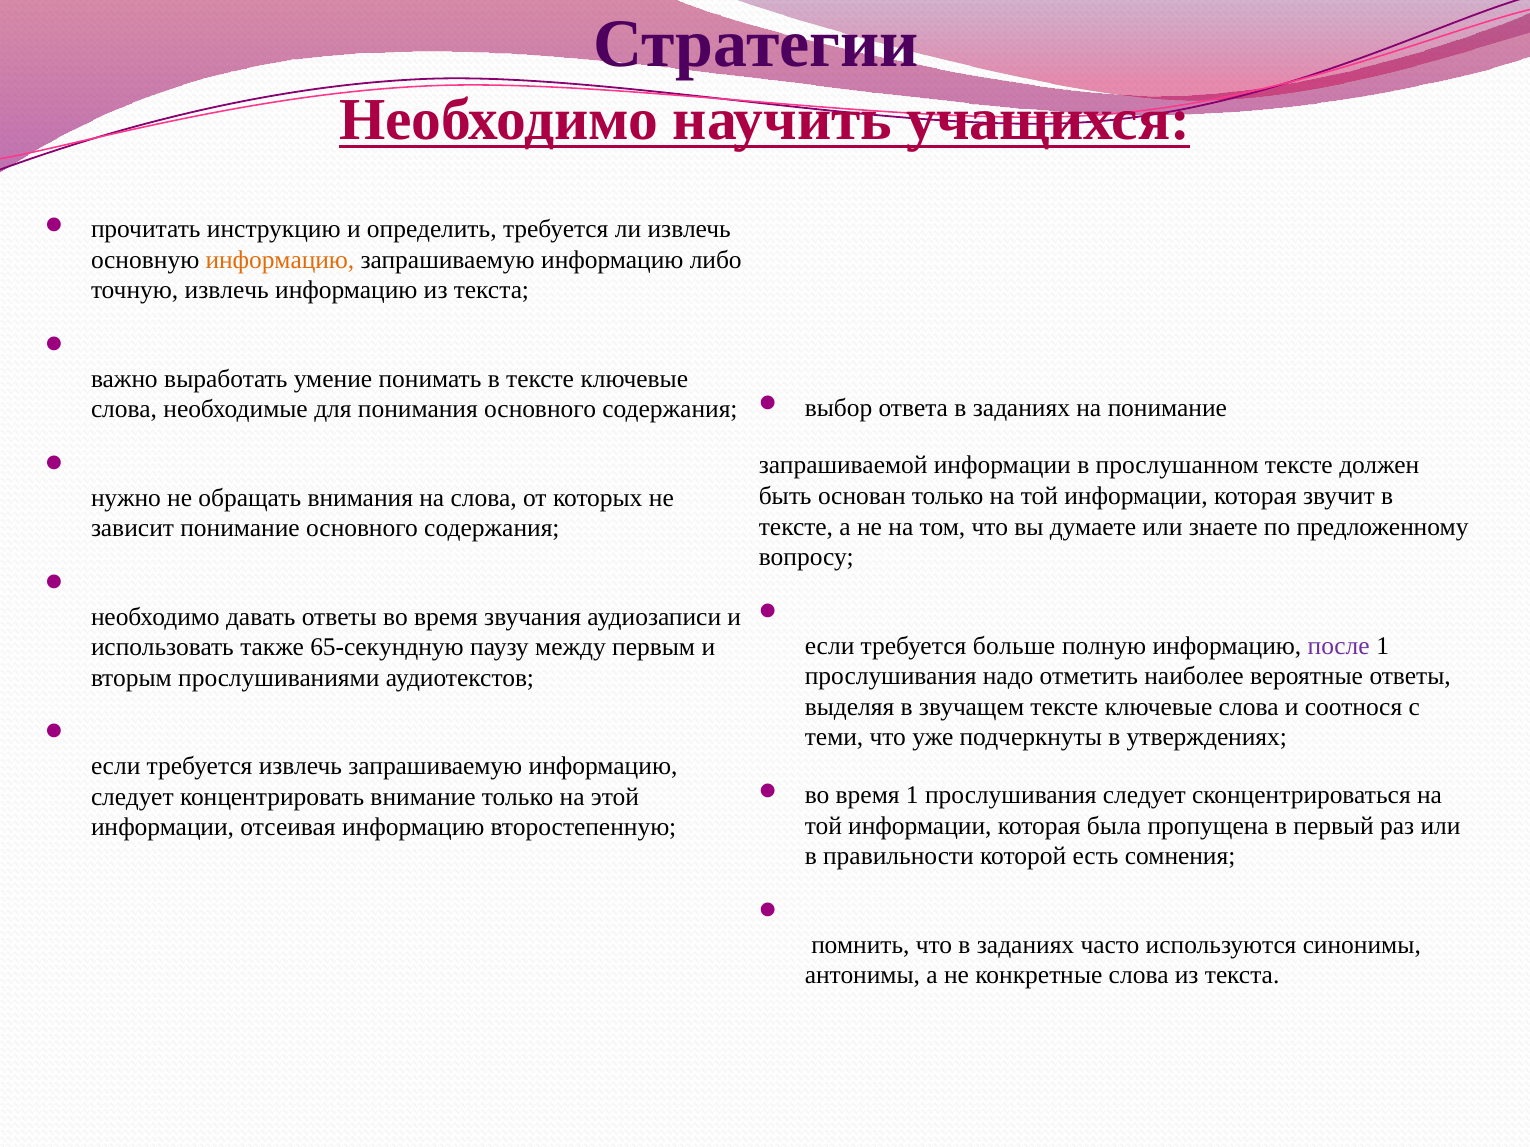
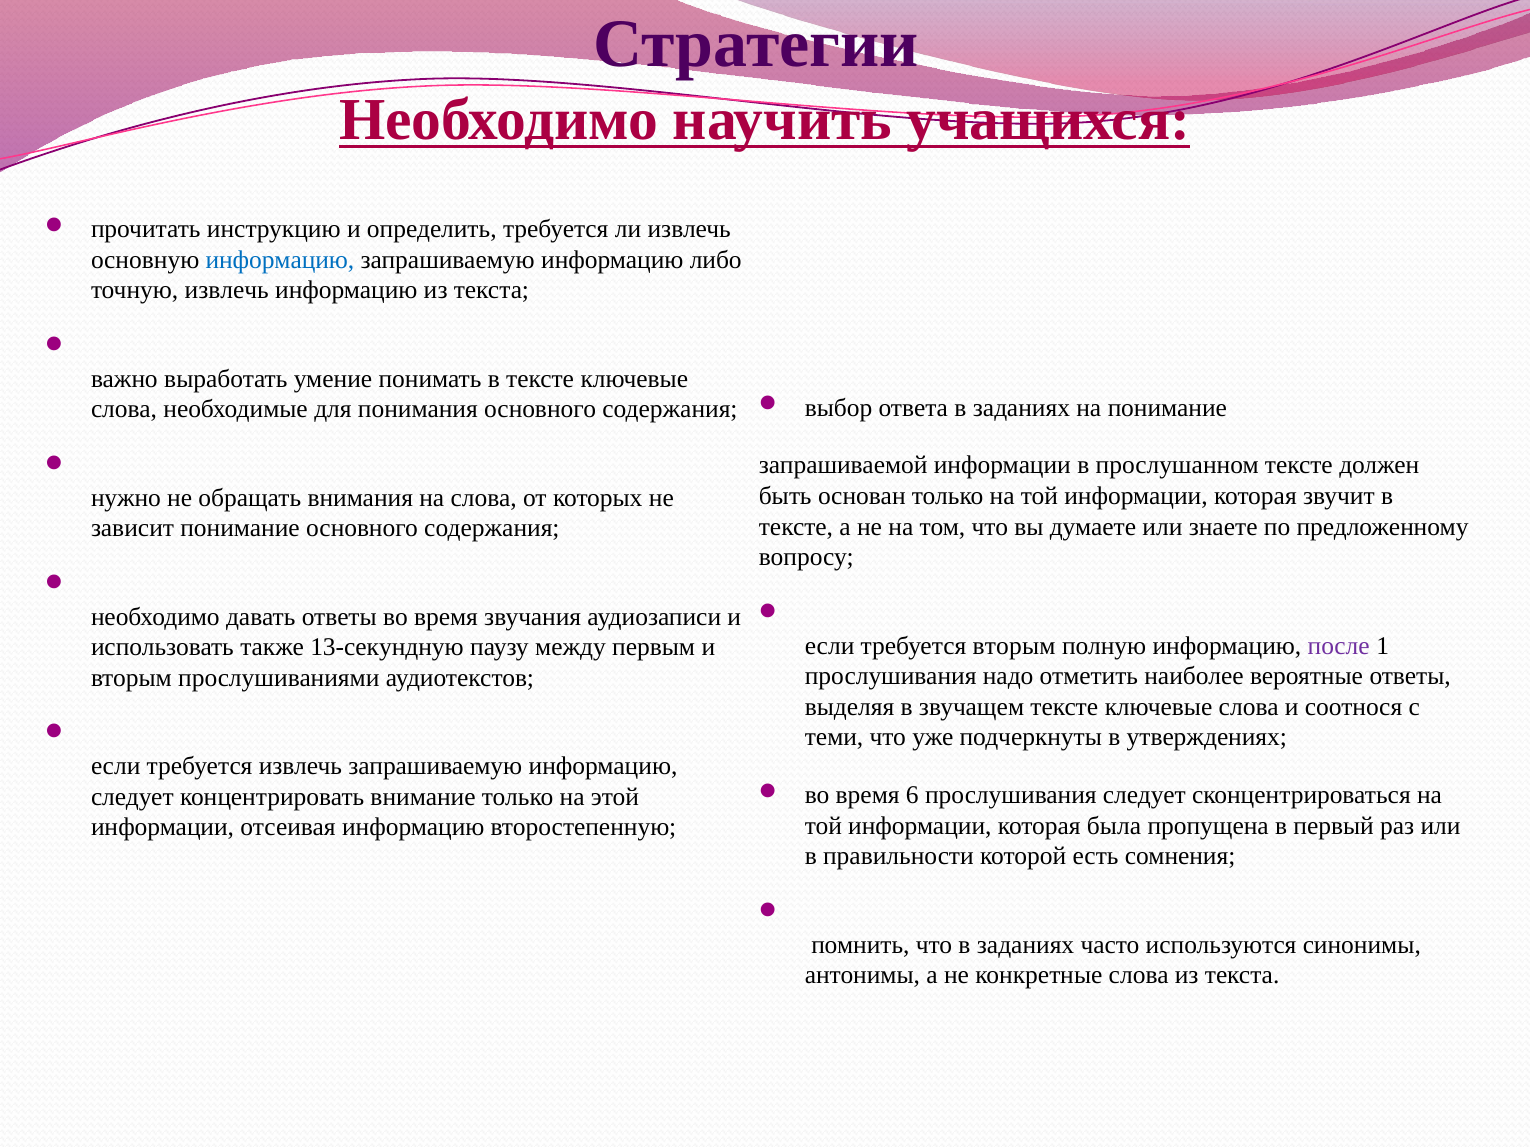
информацию colour: orange -> blue (280, 260)
требуется больше: больше -> вторым (1014, 646)
65-секундную: 65-секундную -> 13-секундную (387, 648)
время 1: 1 -> 6 (912, 796)
